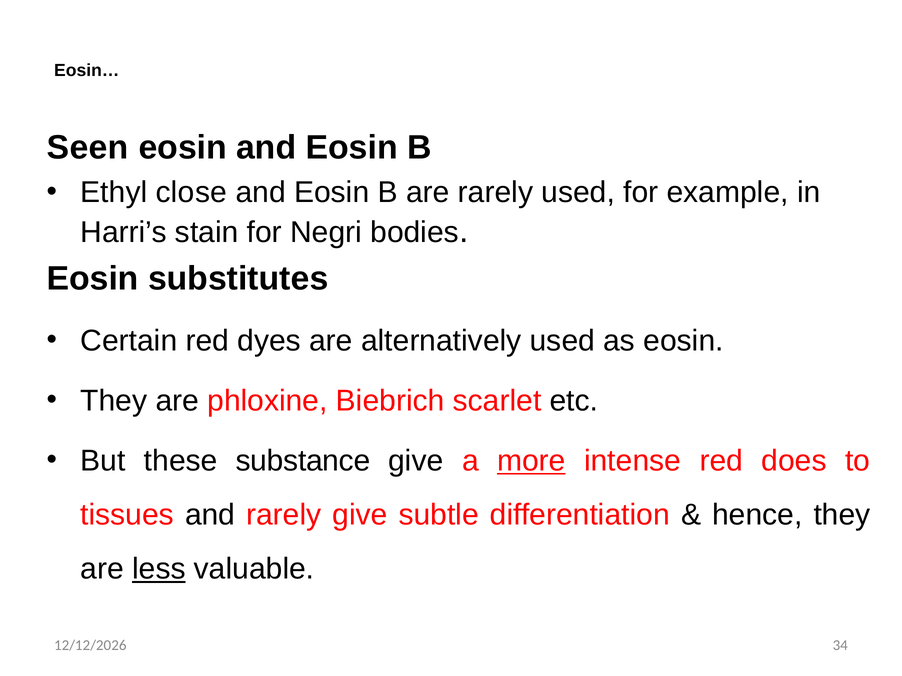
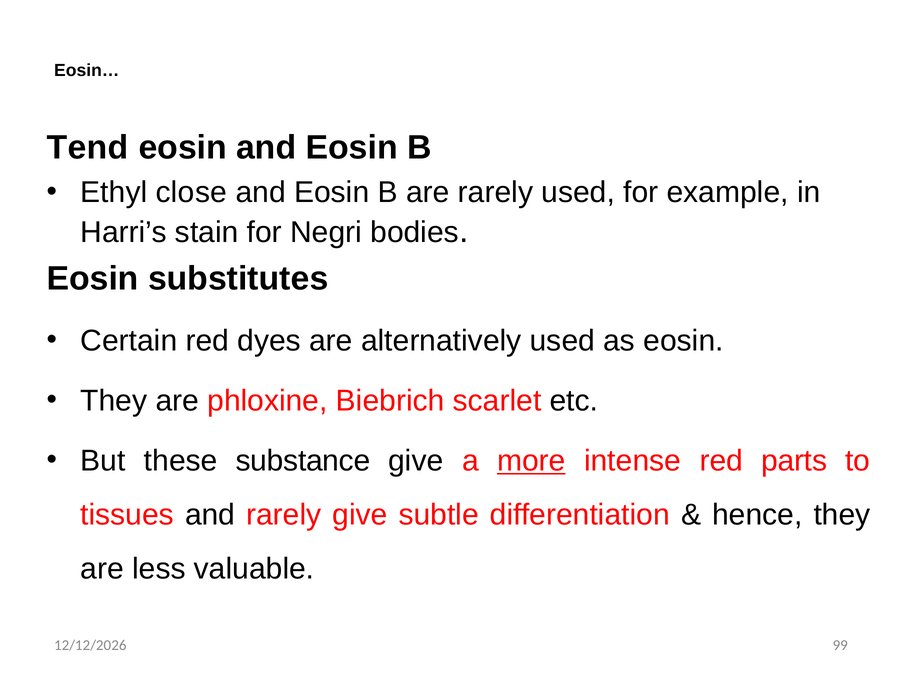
Seen: Seen -> Tend (88, 147)
does: does -> parts (794, 461)
less underline: present -> none (159, 569)
34: 34 -> 99 (840, 646)
